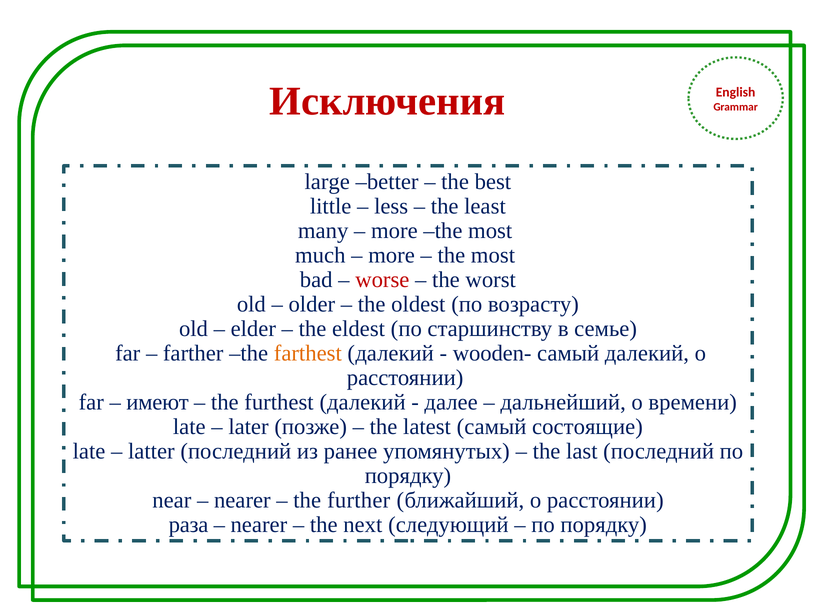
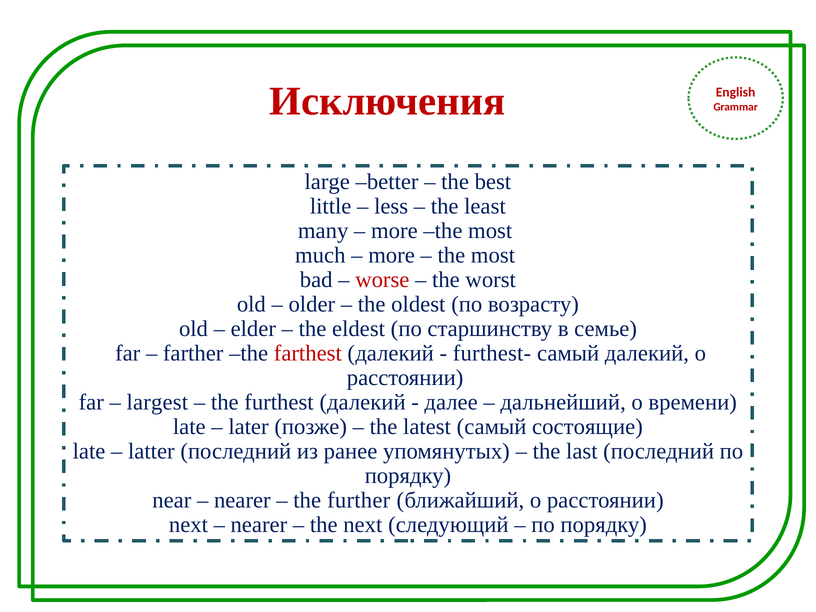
farthest colour: orange -> red (308, 353)
wooden-: wooden- -> furthest- (492, 353)
имеют: имеют -> largest (157, 402)
раза: раза -> next (188, 525)
